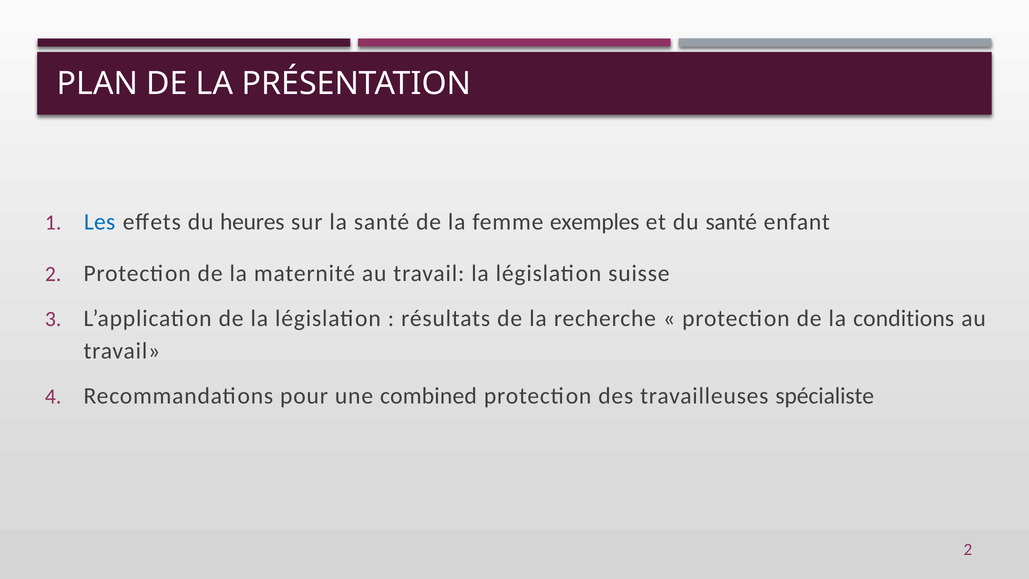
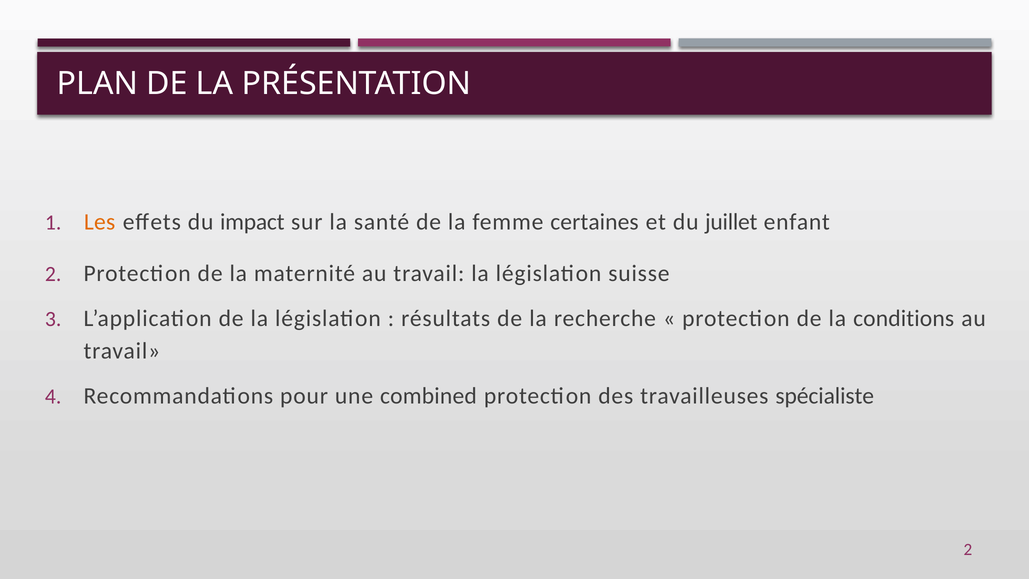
Les colour: blue -> orange (100, 222)
heures: heures -> impact (252, 222)
exemples: exemples -> certaines (595, 222)
du santé: santé -> juillet (731, 222)
